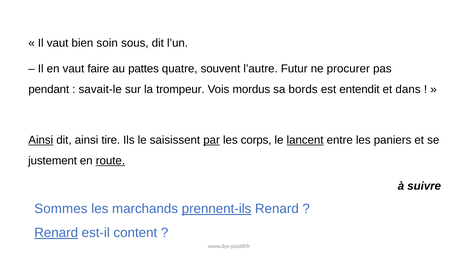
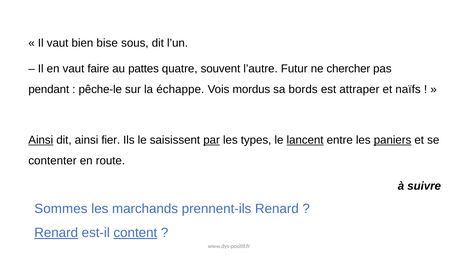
soin: soin -> bise (107, 43)
procurer: procurer -> chercher (348, 68)
savait-le: savait-le -> pêche-le (100, 89)
trompeur: trompeur -> échappe (180, 89)
entendit: entendit -> attraper (359, 89)
dans: dans -> naïfs (408, 89)
tire: tire -> fier (111, 140)
corps: corps -> types (256, 140)
paniers underline: none -> present (393, 140)
justement: justement -> contenter (53, 160)
route underline: present -> none (110, 160)
prennent-ils underline: present -> none (217, 208)
content underline: none -> present (135, 232)
